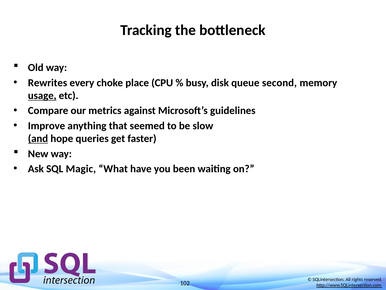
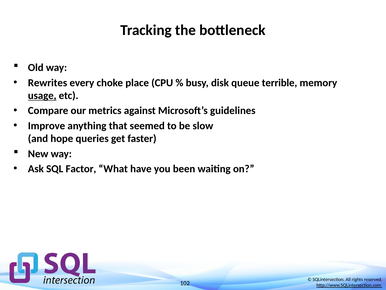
second: second -> terrible (280, 83)
and underline: present -> none (38, 138)
Magic: Magic -> Factor (81, 168)
